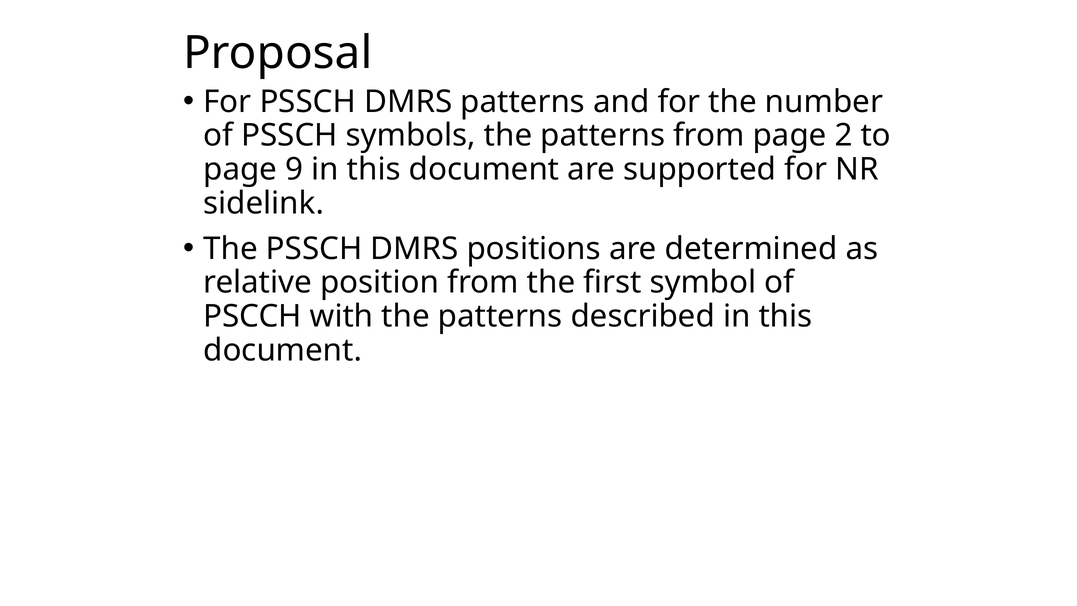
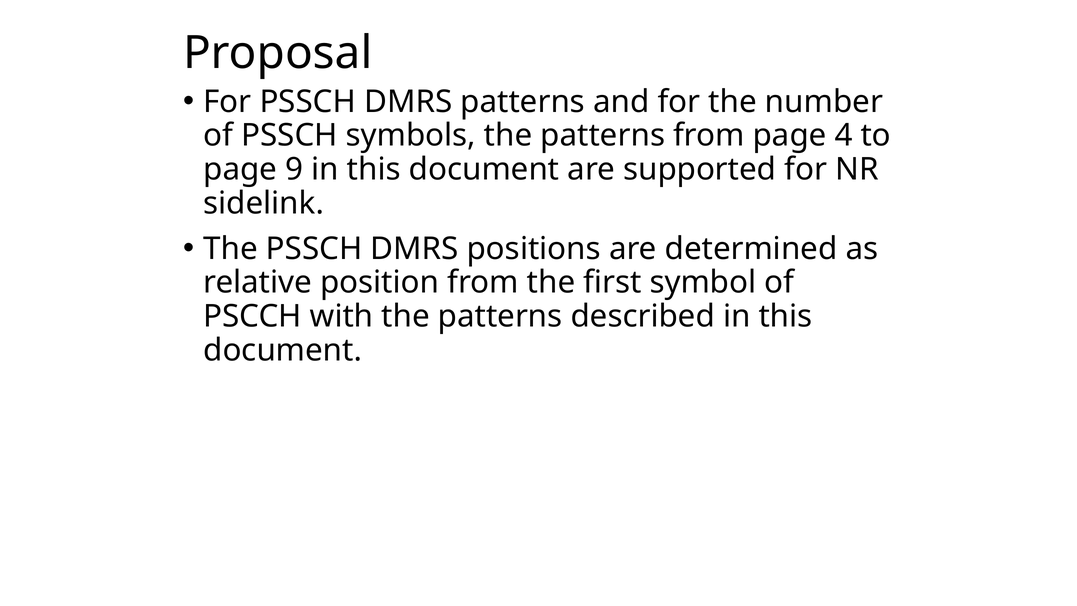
2: 2 -> 4 (844, 136)
